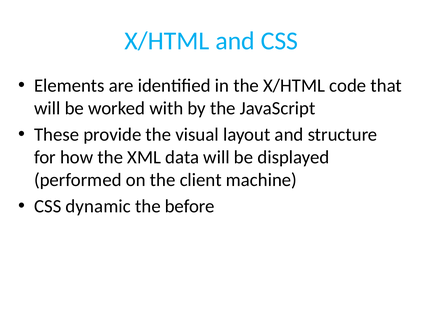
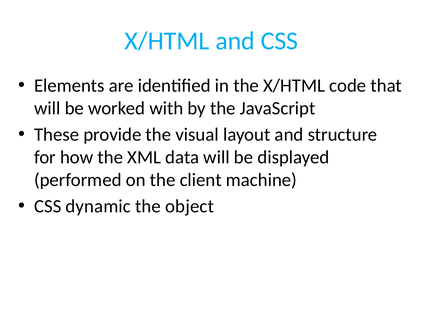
before: before -> object (190, 206)
